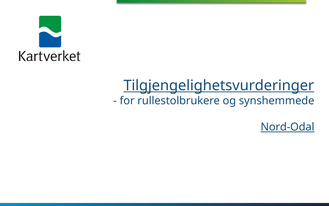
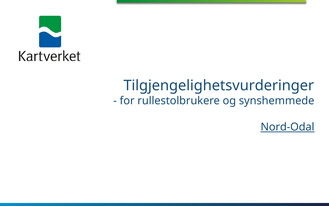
Tilgjengelighetsvurderinger underline: present -> none (219, 85)
